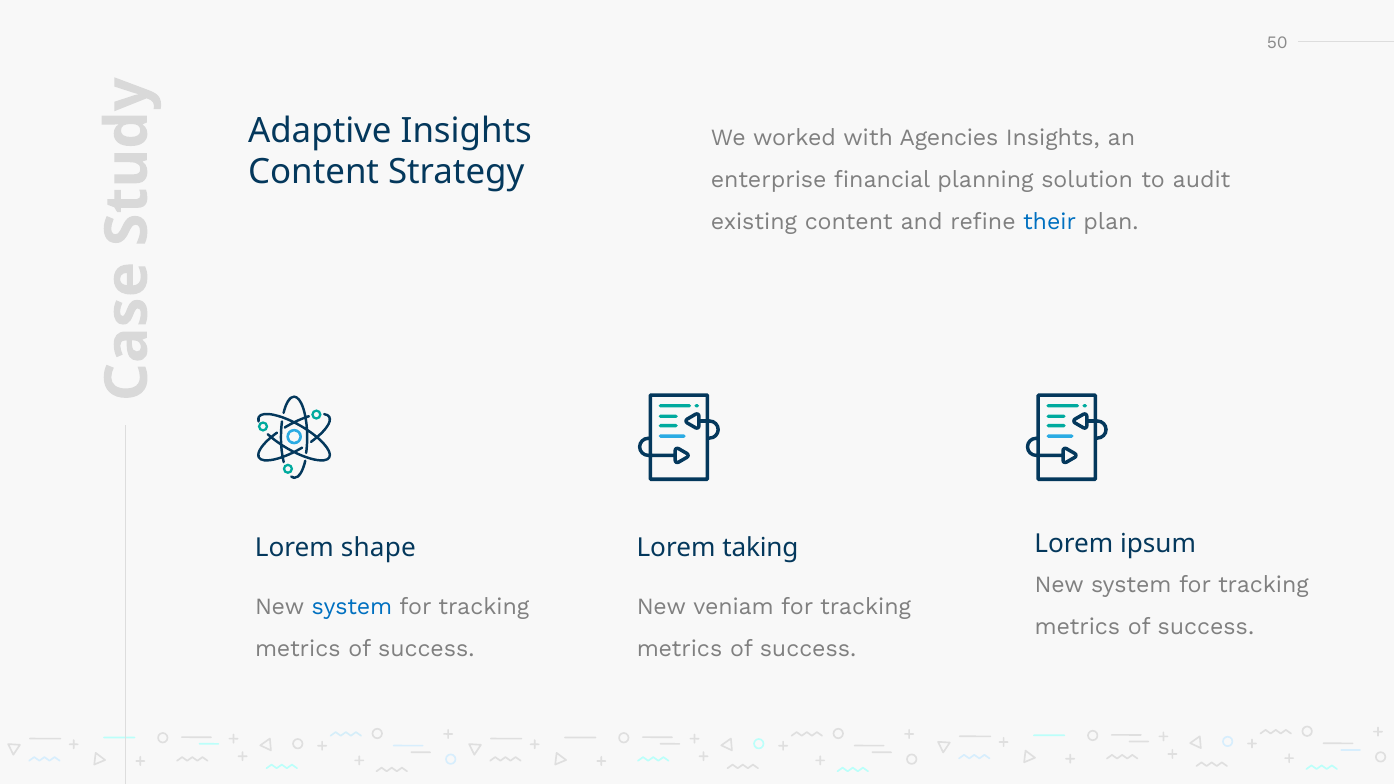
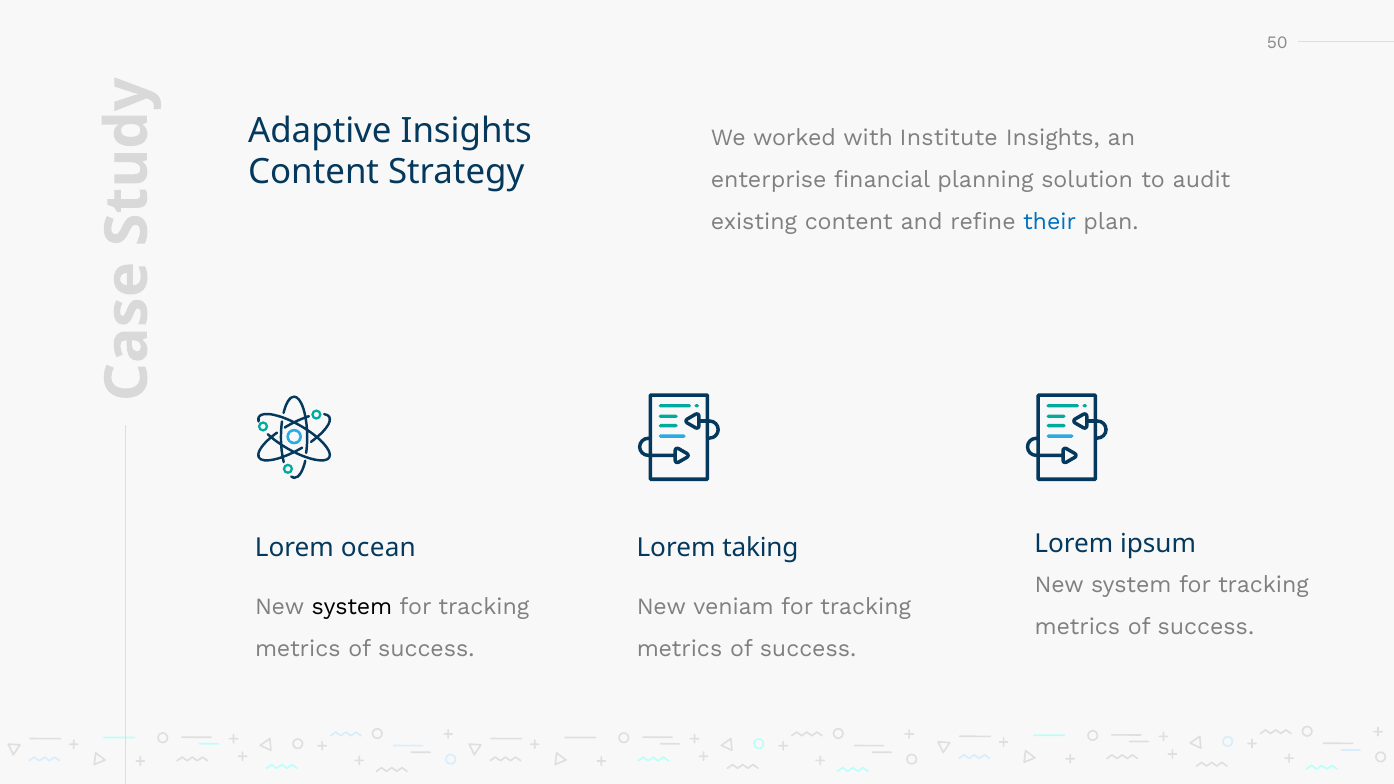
Agencies: Agencies -> Institute (949, 138)
shape: shape -> ocean (378, 548)
system colour: blue -> black (352, 607)
